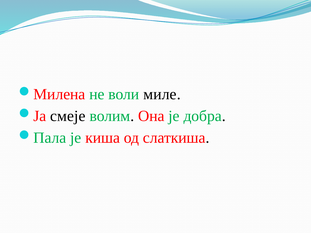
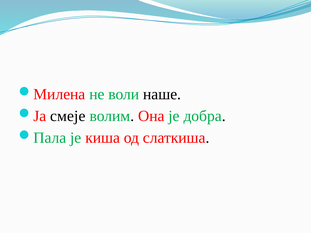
миле: миле -> наше (162, 94)
